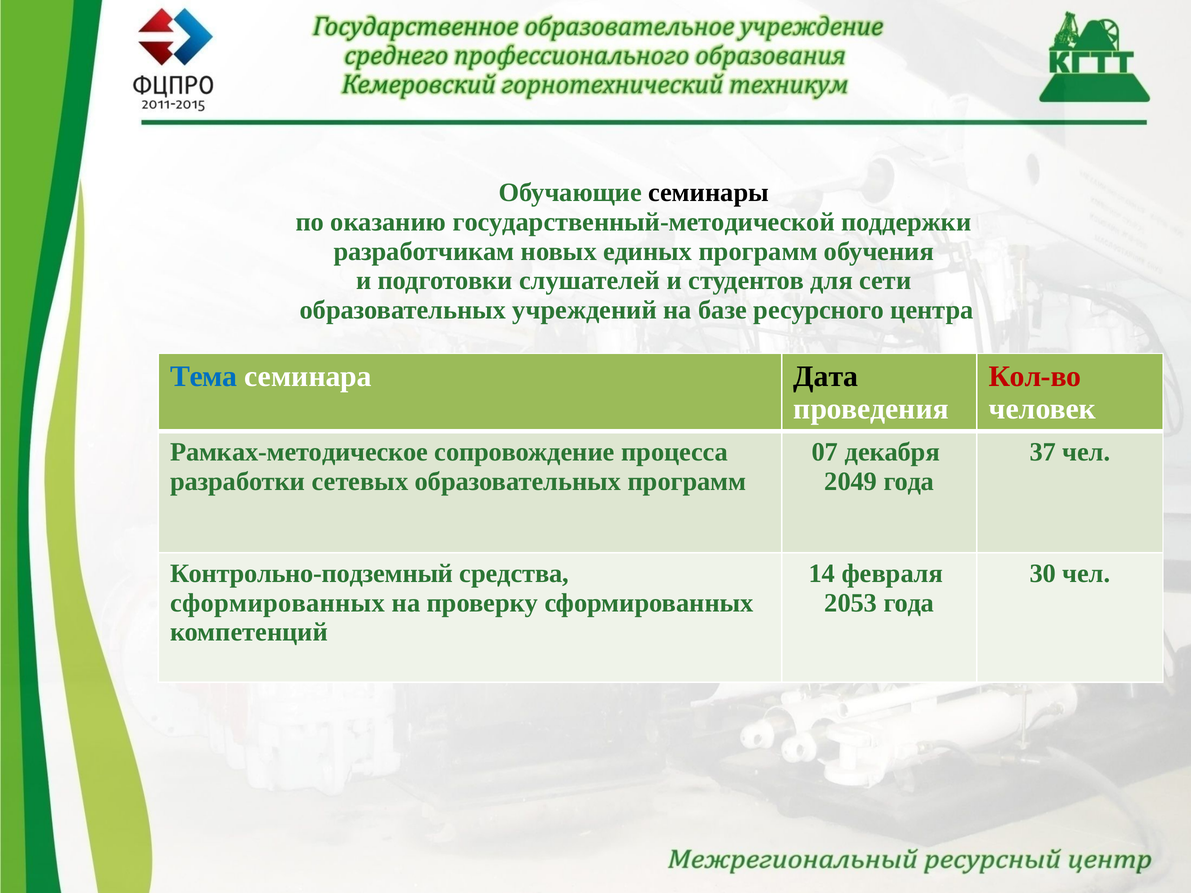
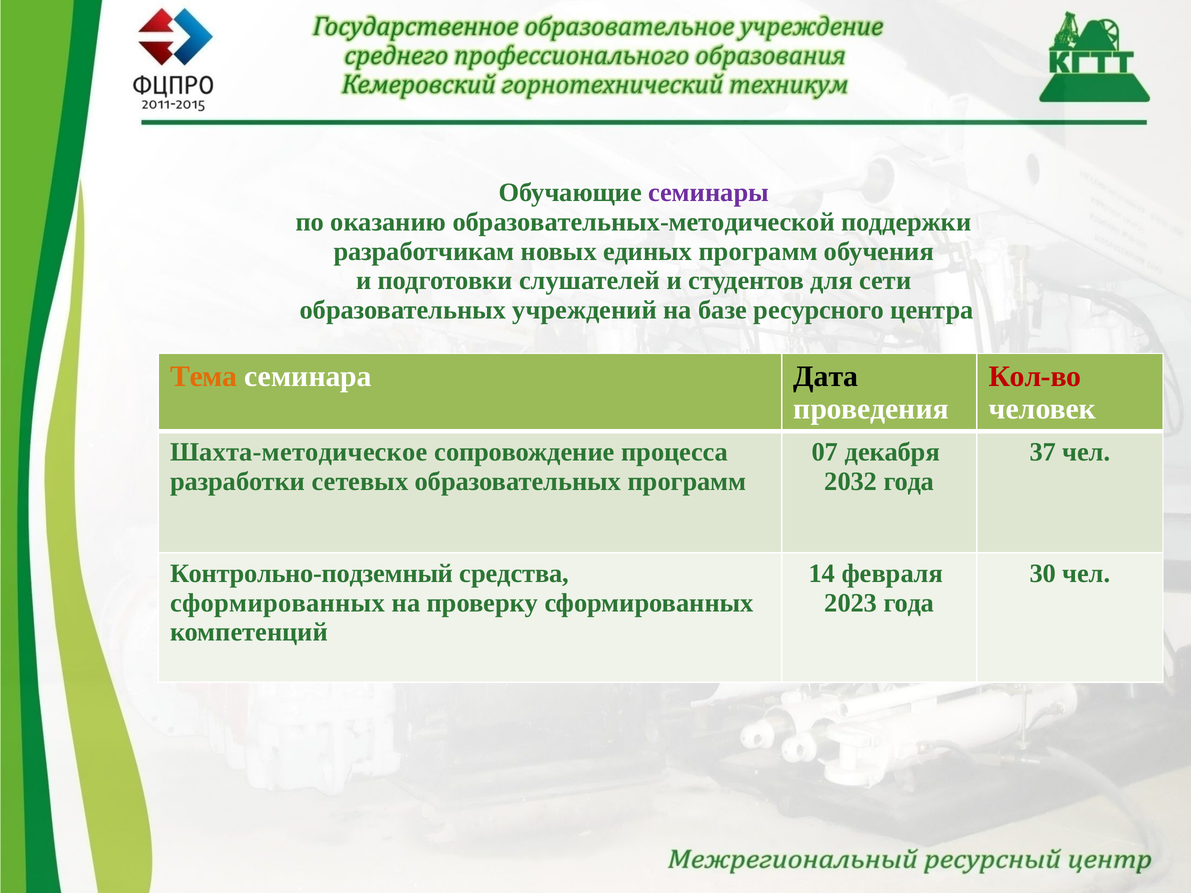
семинары colour: black -> purple (709, 193)
государственный-методической: государственный-методической -> образовательных-методической (644, 222)
Тема colour: blue -> orange (204, 376)
Рамках-методическое: Рамках-методическое -> Шахта-методическое (299, 452)
2049: 2049 -> 2032 (851, 482)
2053: 2053 -> 2023 (851, 603)
